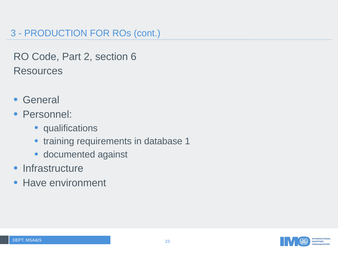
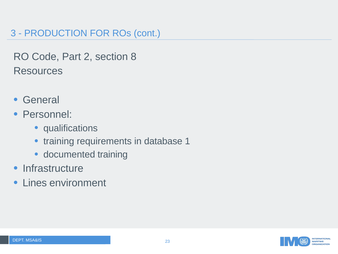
6: 6 -> 8 (134, 56)
documented against: against -> training (113, 154)
Have: Have -> Lines (35, 183)
